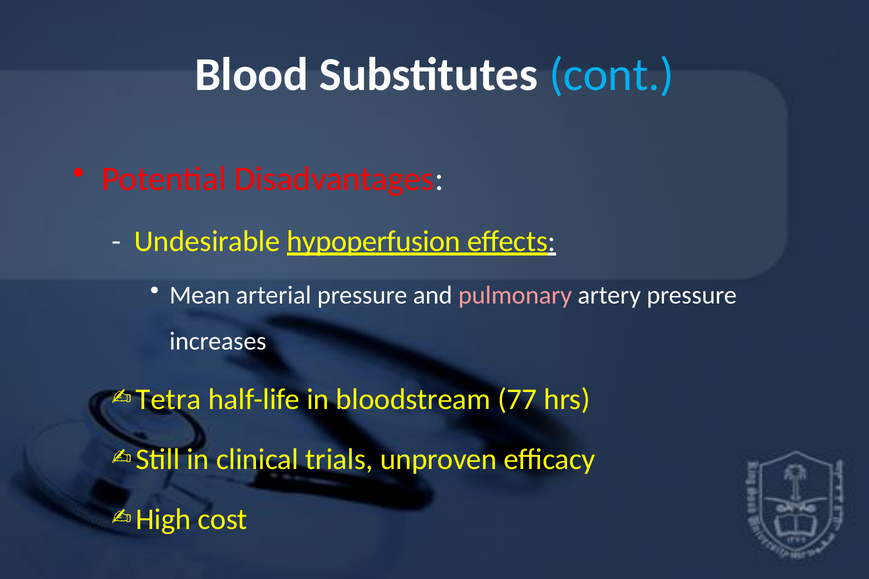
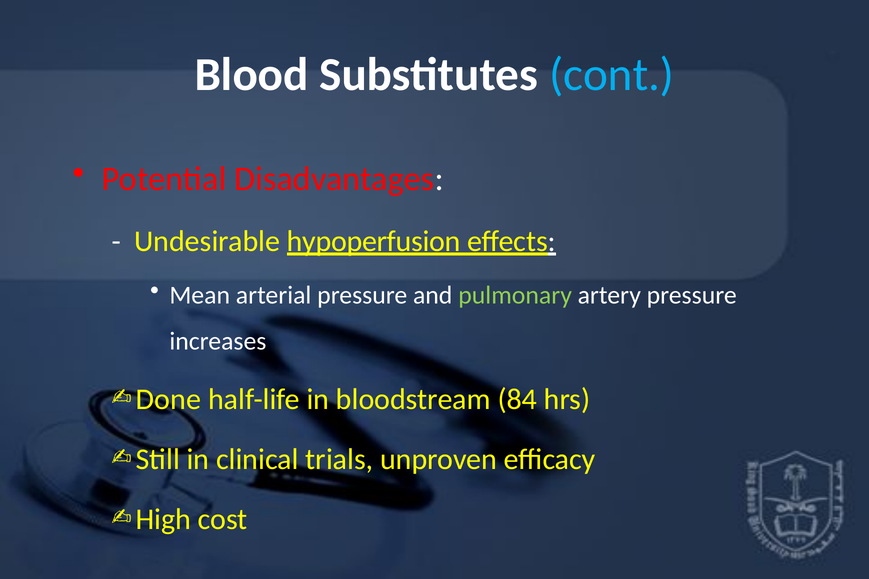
pulmonary colour: pink -> light green (515, 295)
Tetra: Tetra -> Done (168, 399)
77: 77 -> 84 (517, 399)
